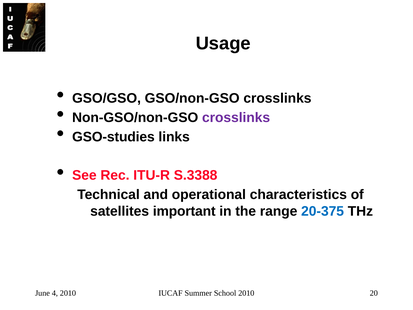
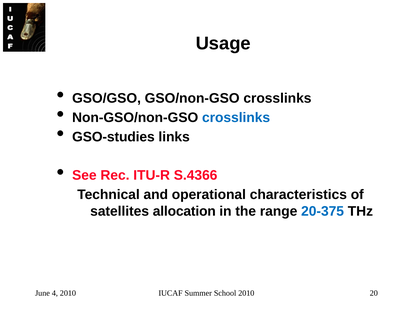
crosslinks colour: purple -> blue (236, 117)
S.3388: S.3388 -> S.4366 (196, 175)
important: important -> allocation (184, 211)
